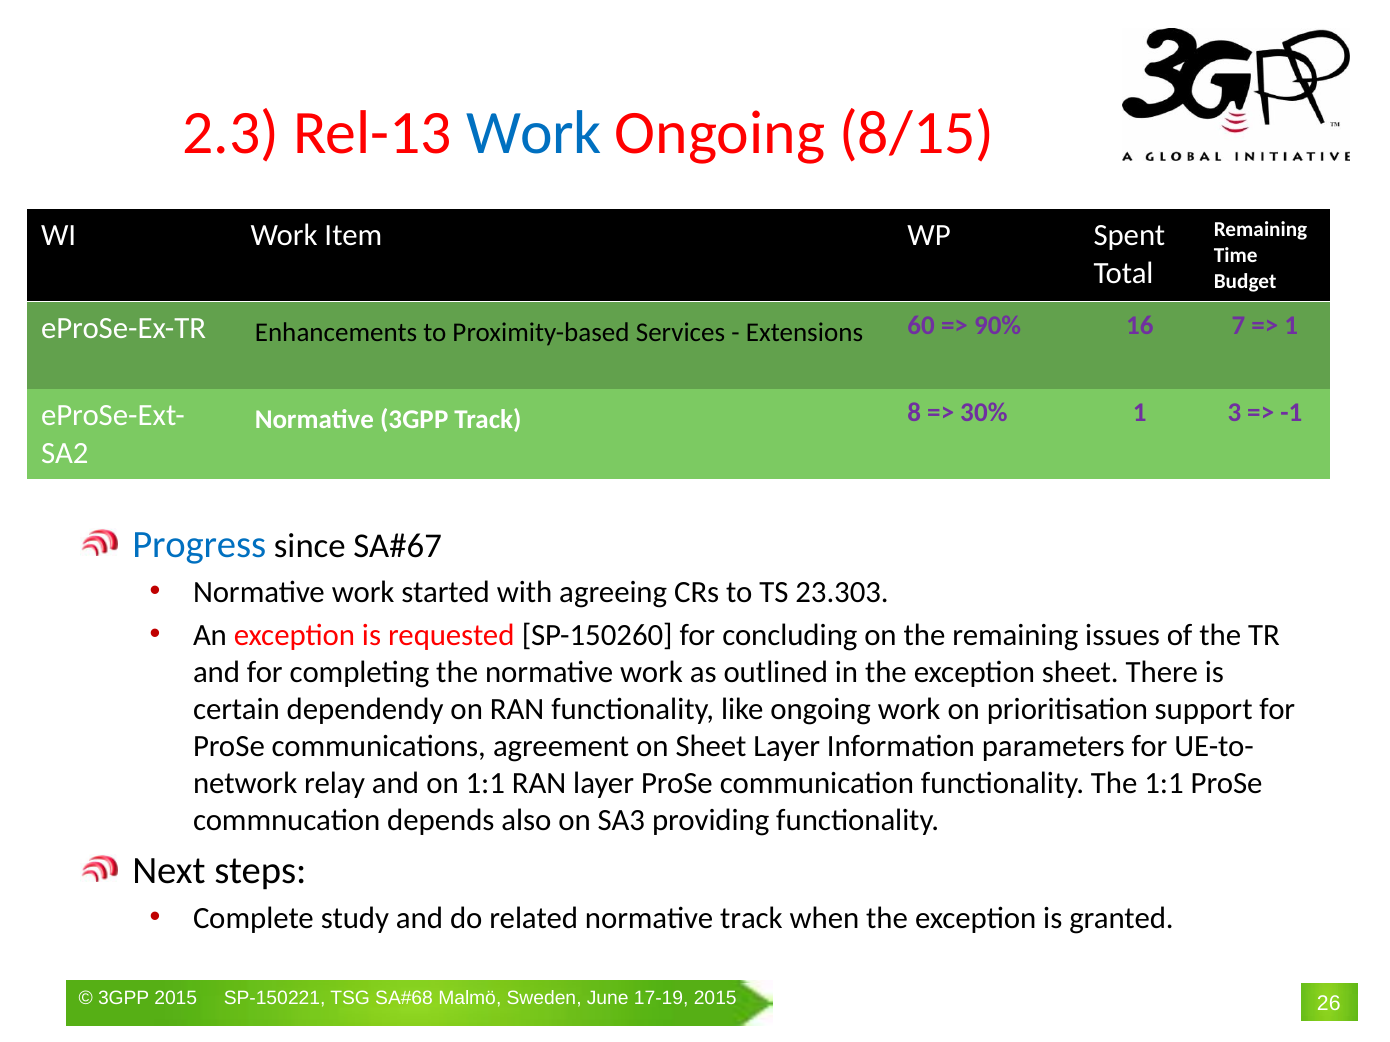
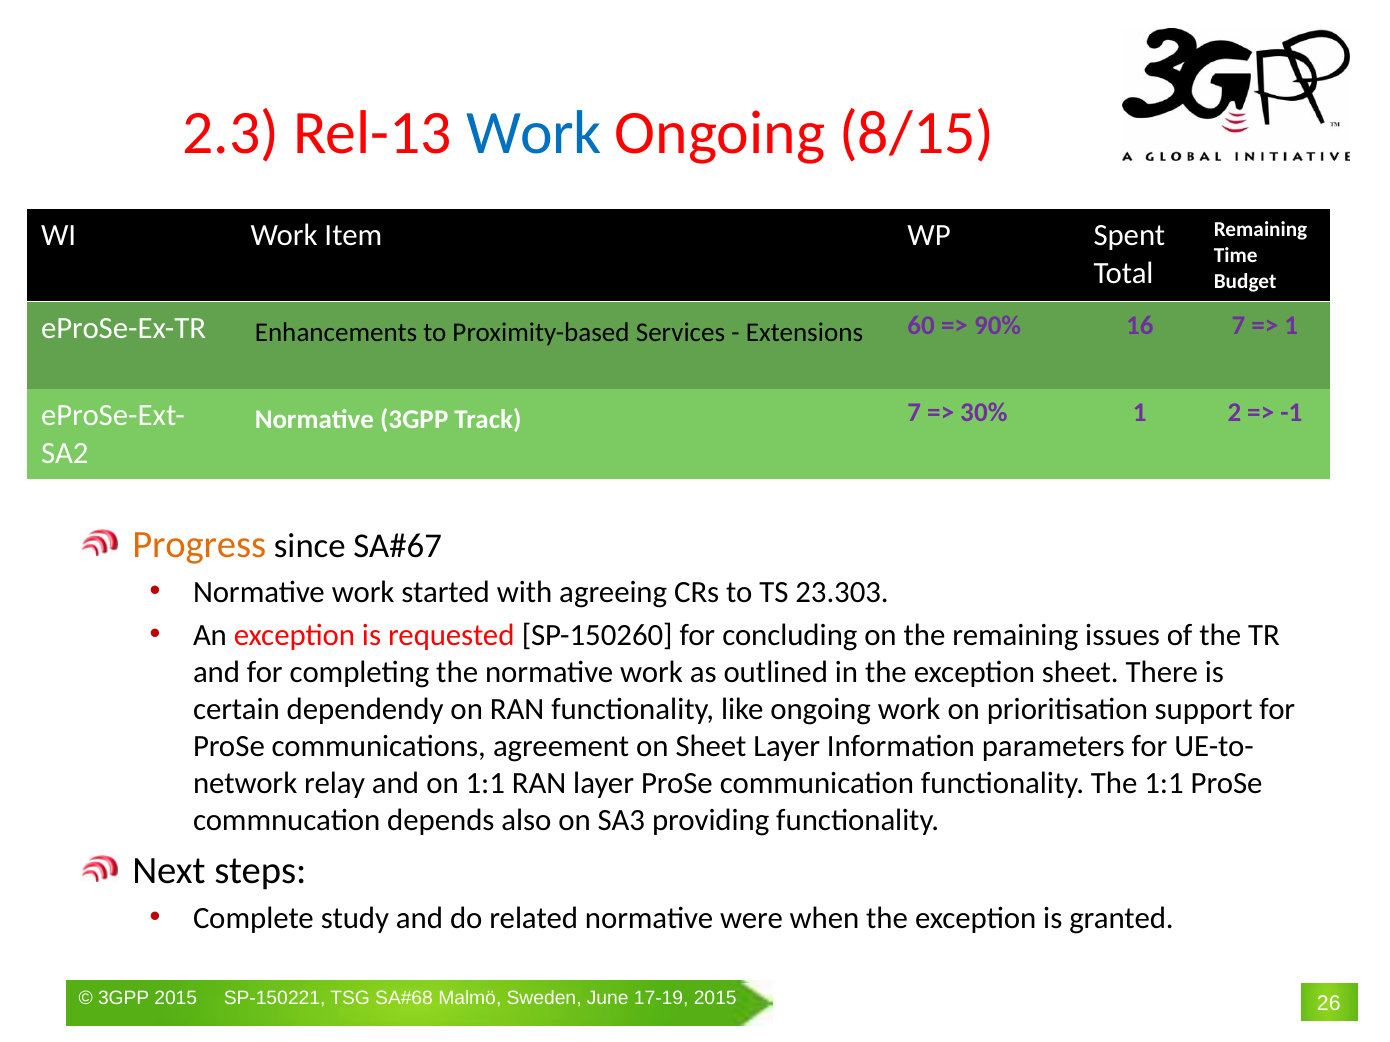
Track 8: 8 -> 7 (914, 413)
3: 3 -> 2 (1234, 413)
Progress colour: blue -> orange (199, 545)
normative track: track -> were (751, 918)
